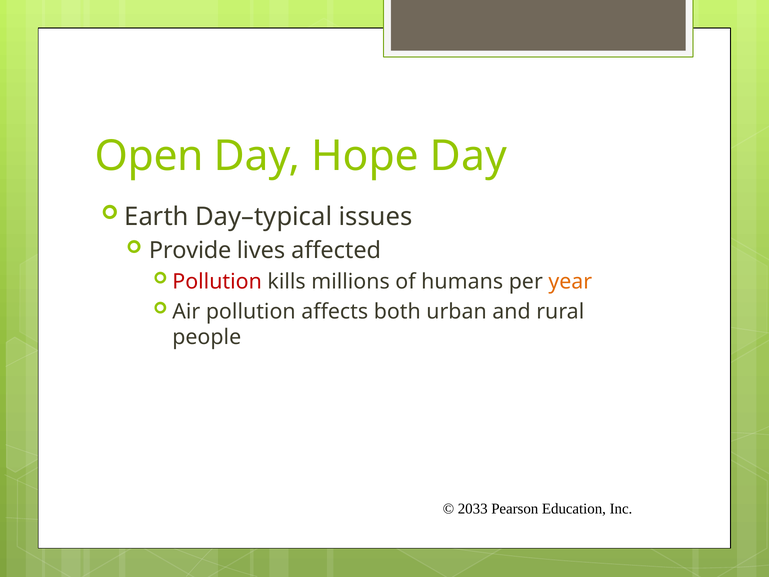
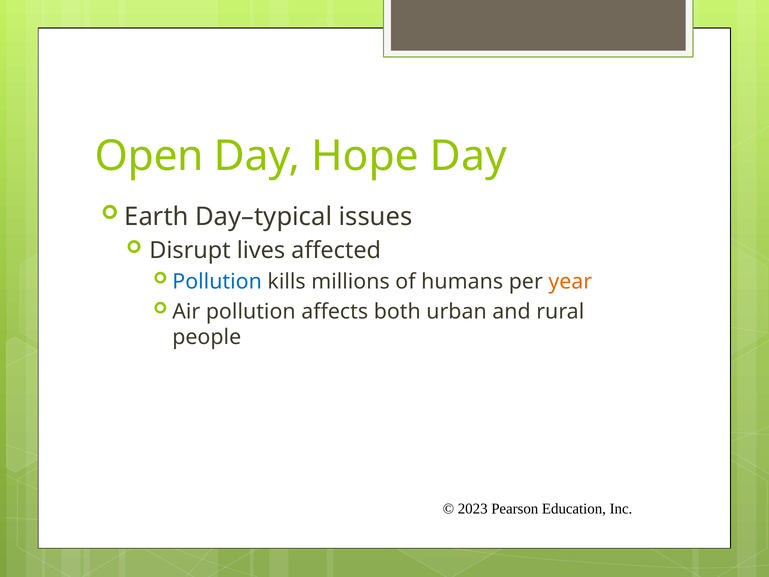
Provide: Provide -> Disrupt (190, 250)
Pollution colour: red -> blue (217, 282)
2033: 2033 -> 2023 (473, 509)
